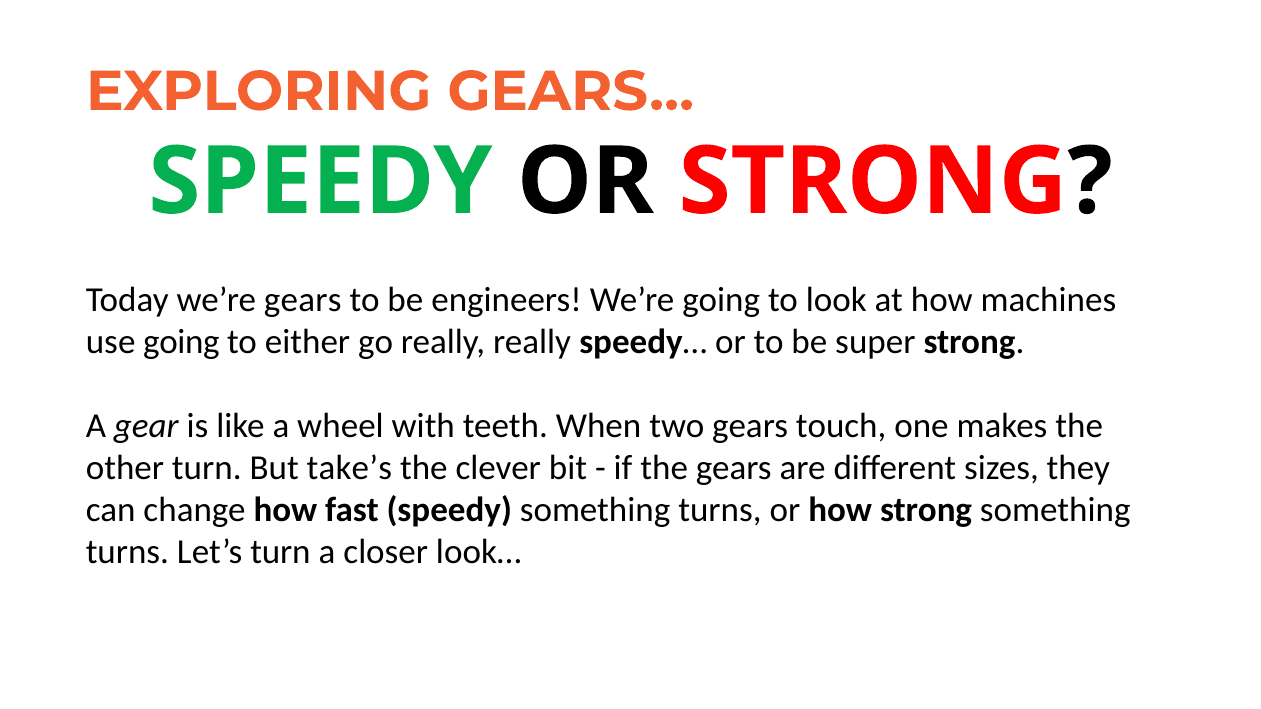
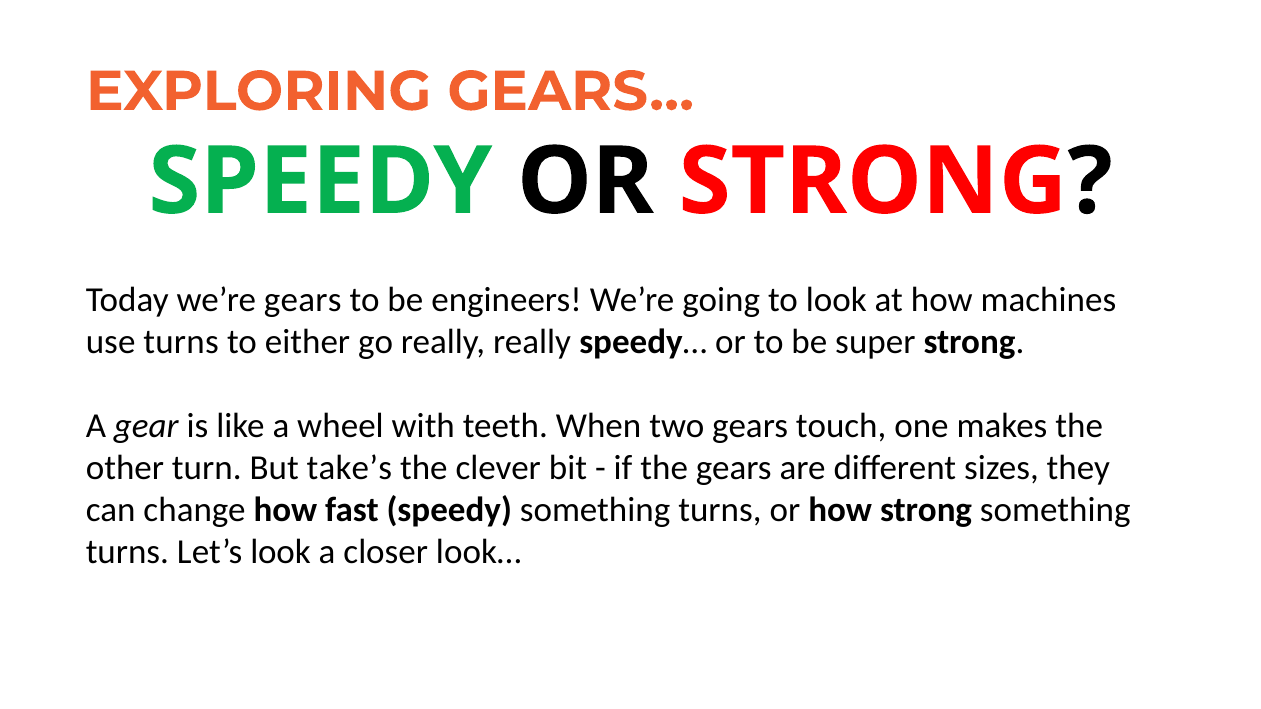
use going: going -> turns (181, 342)
Let’s turn: turn -> look (280, 552)
